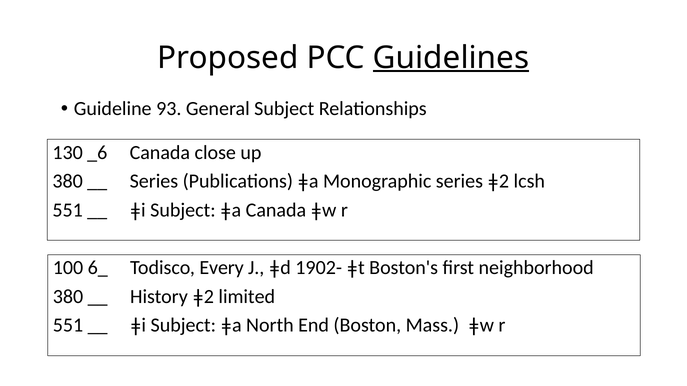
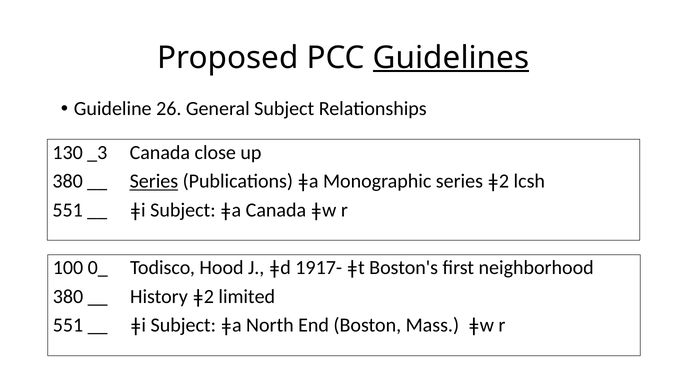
93: 93 -> 26 (169, 109)
_6: _6 -> _3 (97, 153)
Series underline: none -> present (154, 182)
6_: 6_ -> 0_ (98, 268)
Every: Every -> Hood (222, 268)
1902-: 1902- -> 1917- (319, 268)
